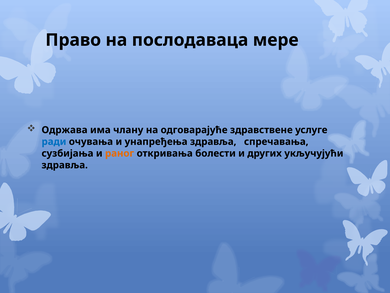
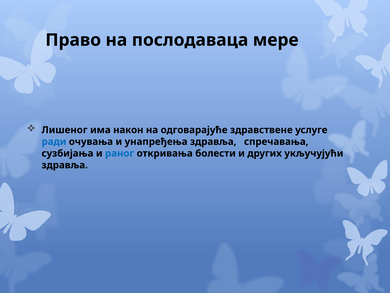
Одржава: Одржава -> Лишеног (65, 130)
члану: члану -> након (128, 130)
раног colour: orange -> blue (120, 153)
